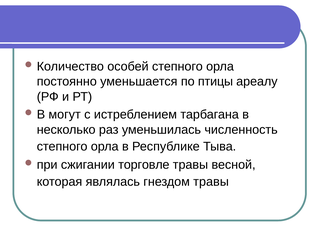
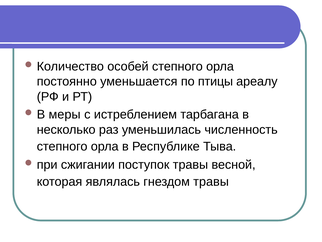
могут: могут -> меры (65, 114)
торговле: торговле -> поступок (144, 164)
